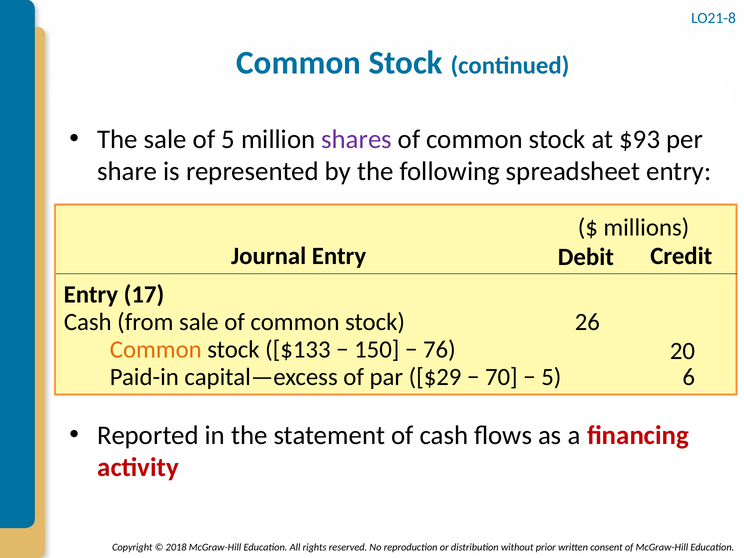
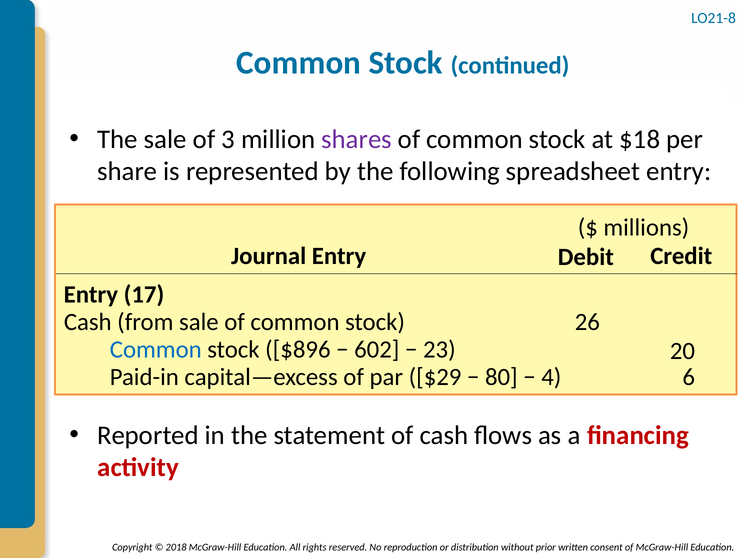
of 5: 5 -> 3 (228, 139)
$93: $93 -> $18 (640, 139)
Common colour: orange -> blue (156, 350)
$133: $133 -> $896 (298, 350)
150: 150 -> 602 (377, 350)
76: 76 -> 23 (439, 350)
70: 70 -> 80 (501, 377)
5: 5 -> 4 (551, 377)
